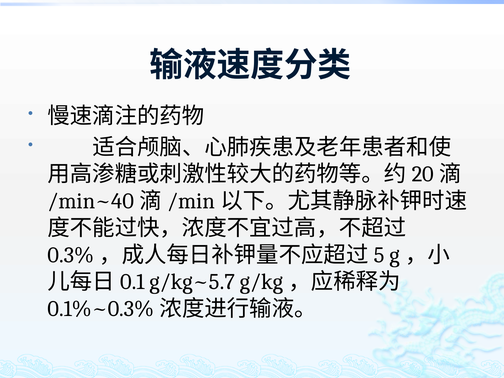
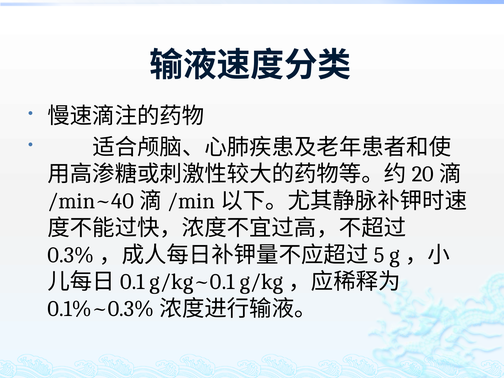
g/kg~5.7: g/kg~5.7 -> g/kg~0.1 (192, 282)
